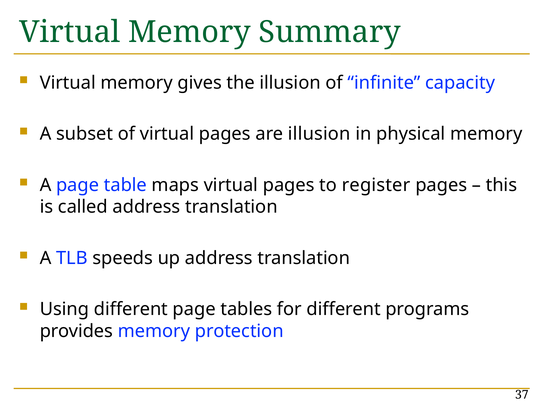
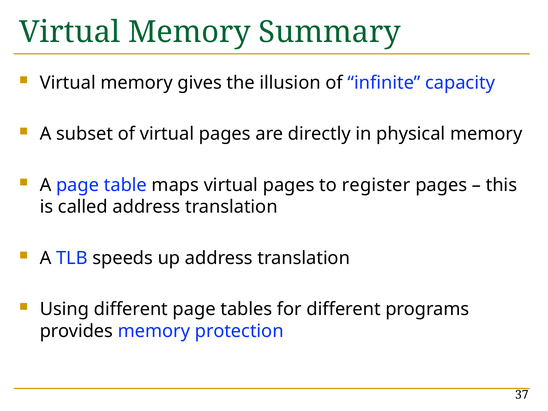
are illusion: illusion -> directly (319, 134)
